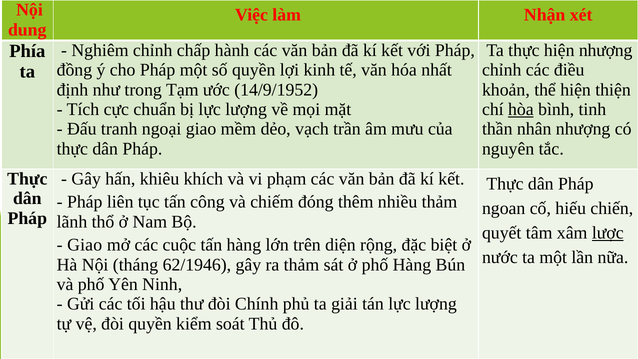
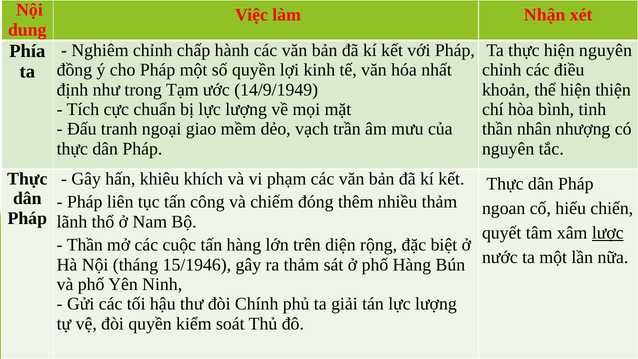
hiện nhượng: nhượng -> nguyên (605, 50)
14/9/1952: 14/9/1952 -> 14/9/1949 (276, 90)
hòa underline: present -> none (521, 109)
Giao: Giao -> Thần (85, 245)
62/1946: 62/1946 -> 15/1946 (197, 265)
